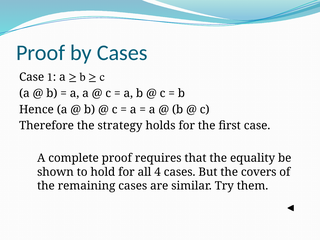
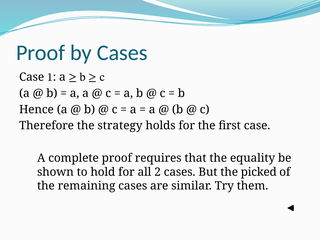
4: 4 -> 2 (158, 172)
covers: covers -> picked (259, 172)
